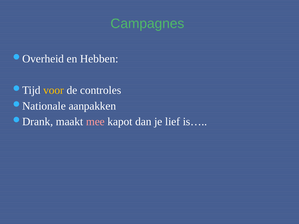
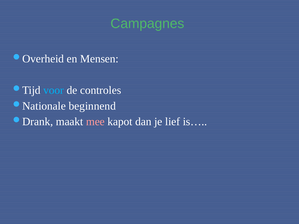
Hebben: Hebben -> Mensen (99, 59)
voor colour: yellow -> light blue (54, 90)
aanpakken: aanpakken -> beginnend (92, 106)
